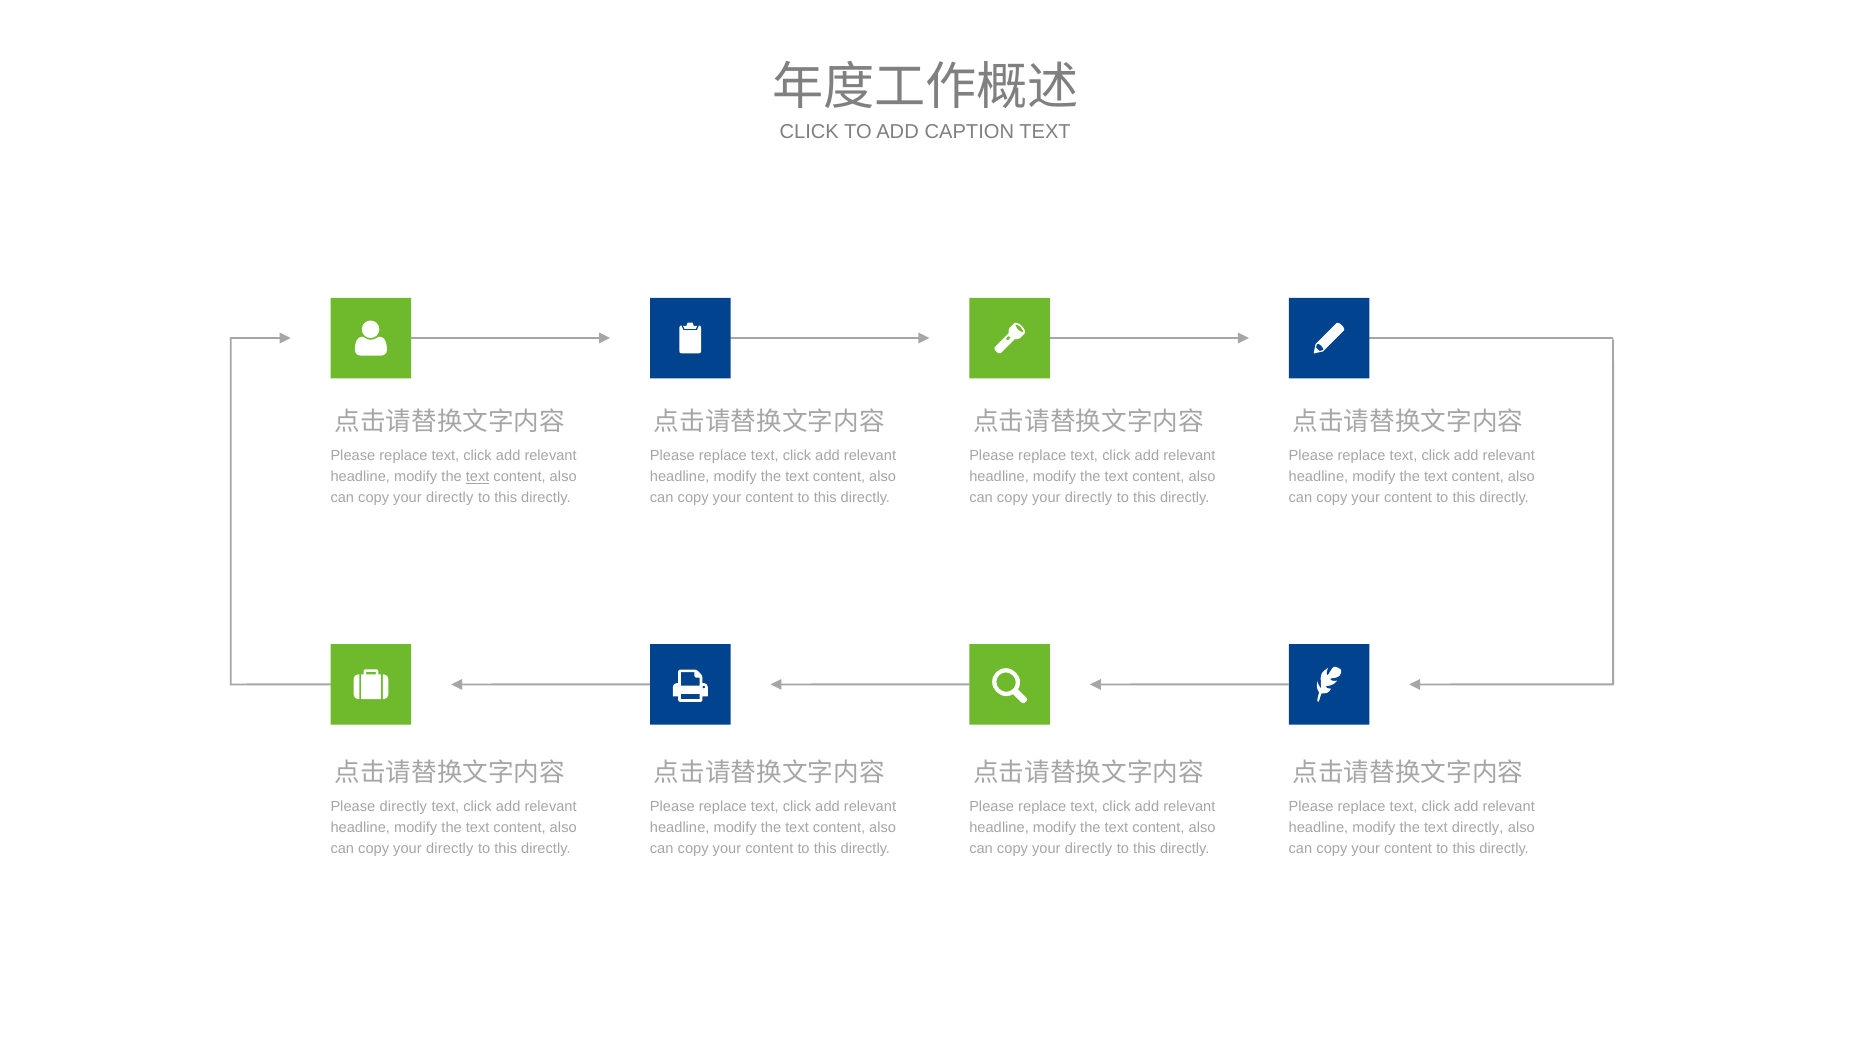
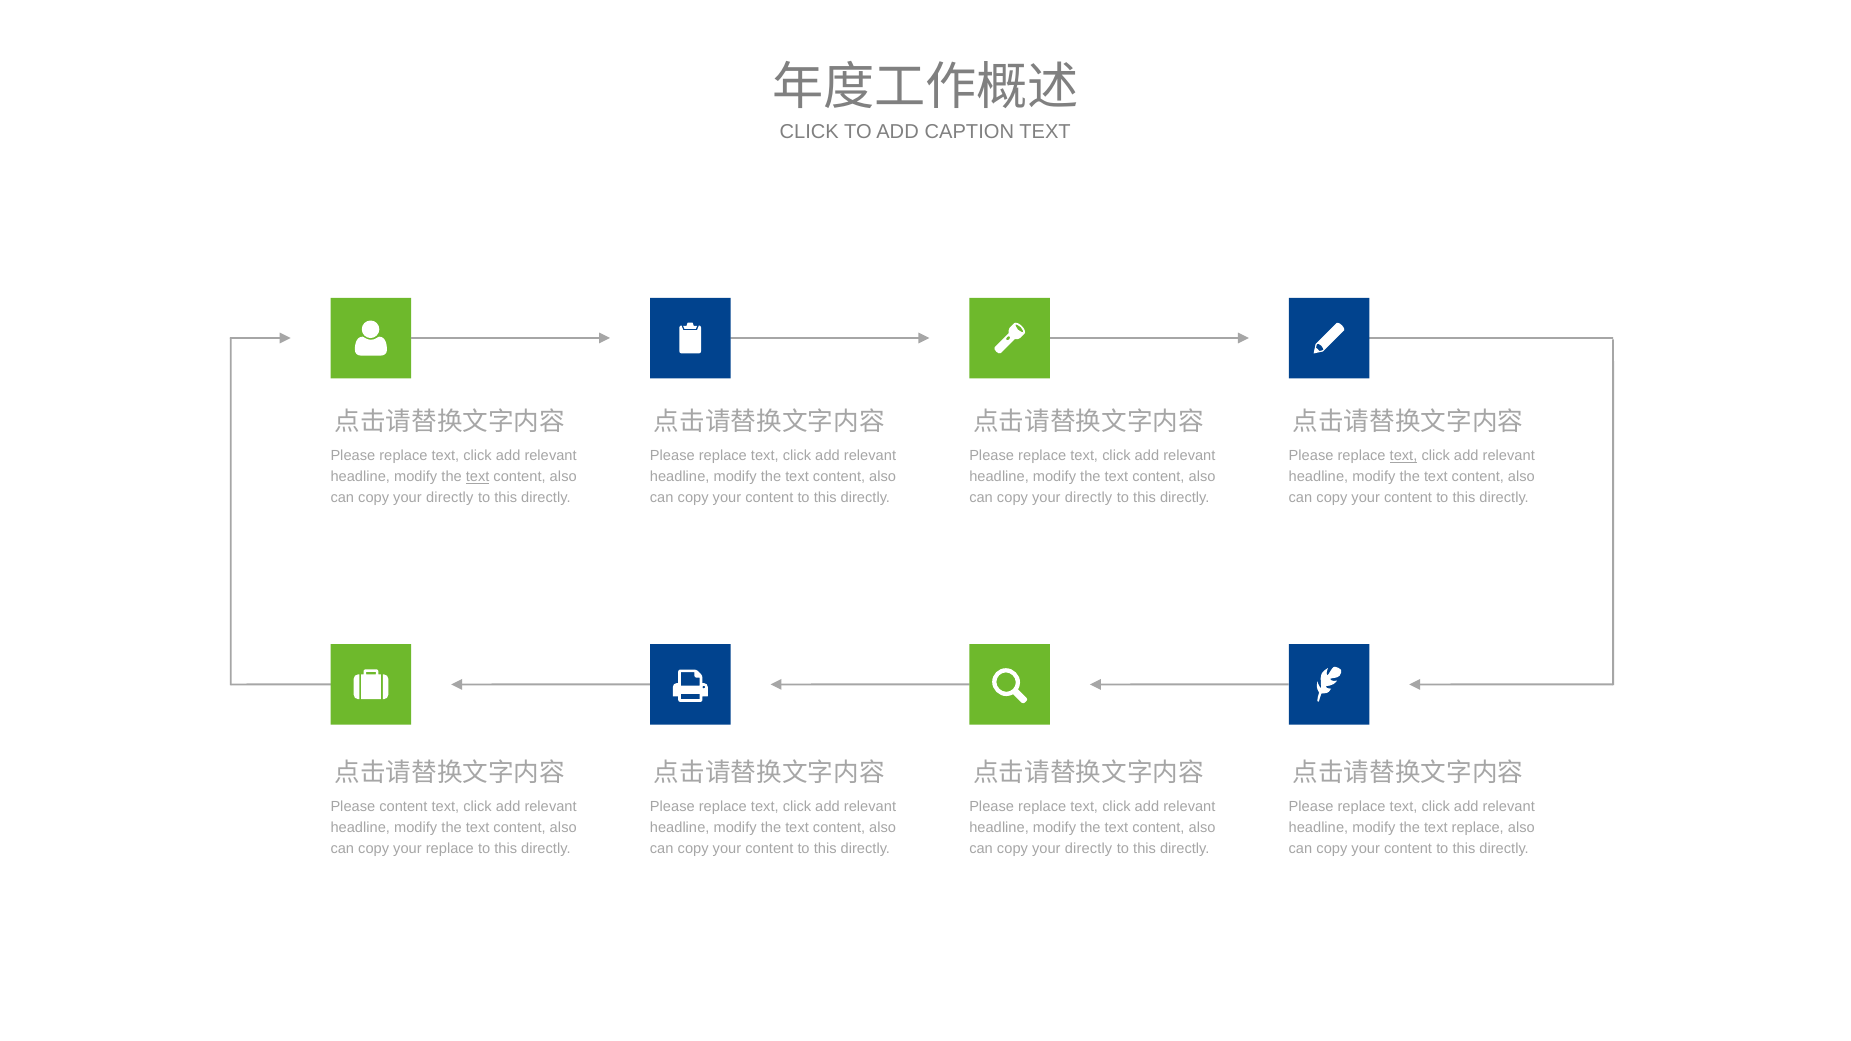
text underline: none -> present (1404, 456)
Please directly: directly -> content (403, 807)
text directly: directly -> replace (1478, 828)
directly: directly -> replace (450, 849)
